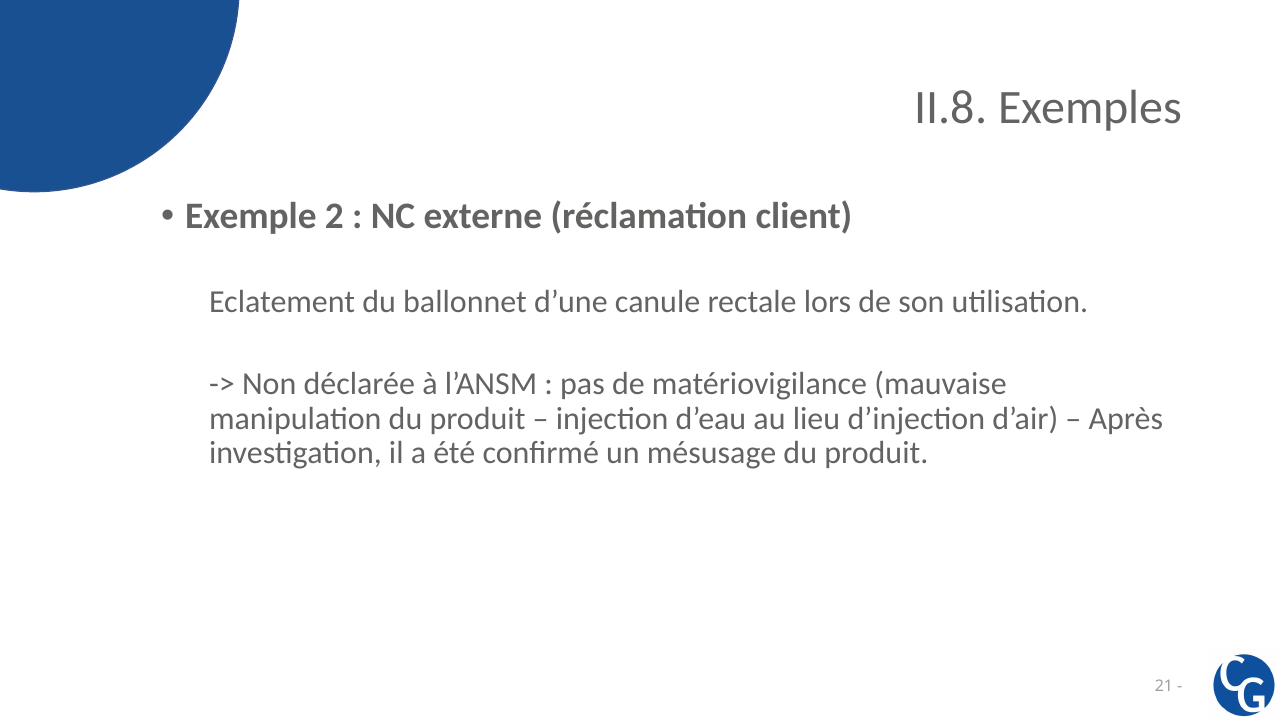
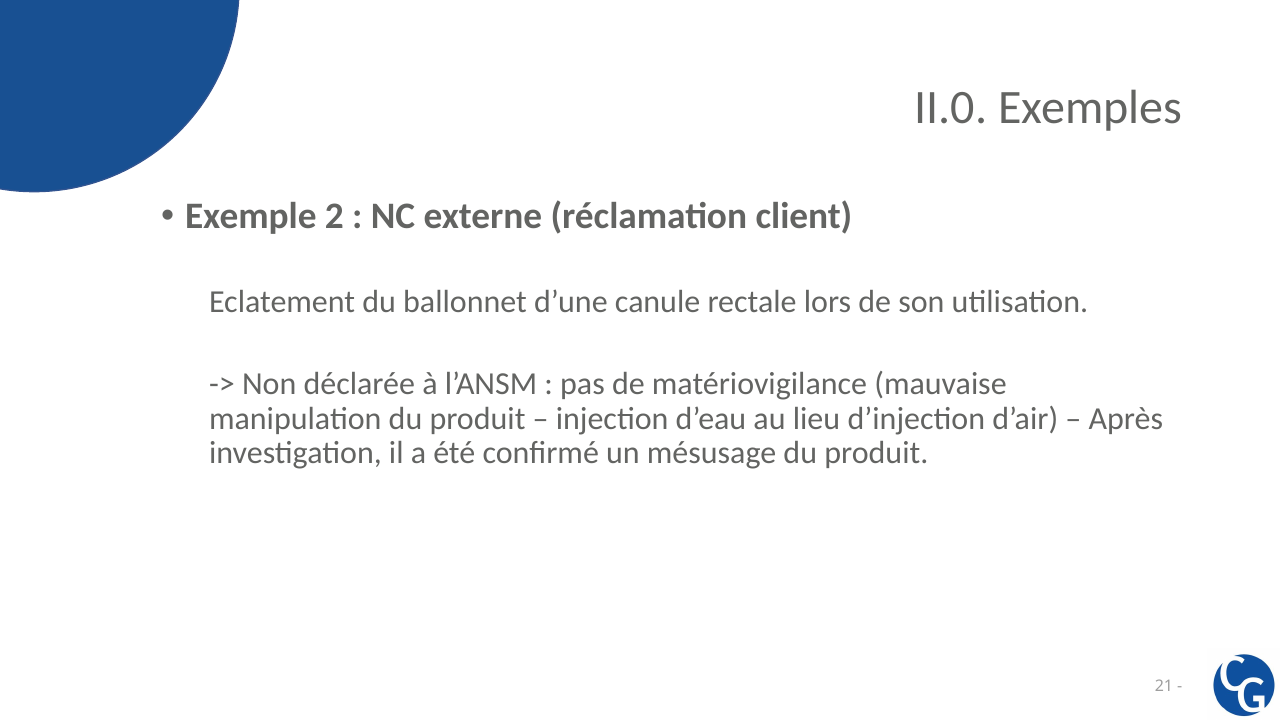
II.8: II.8 -> II.0 (951, 108)
